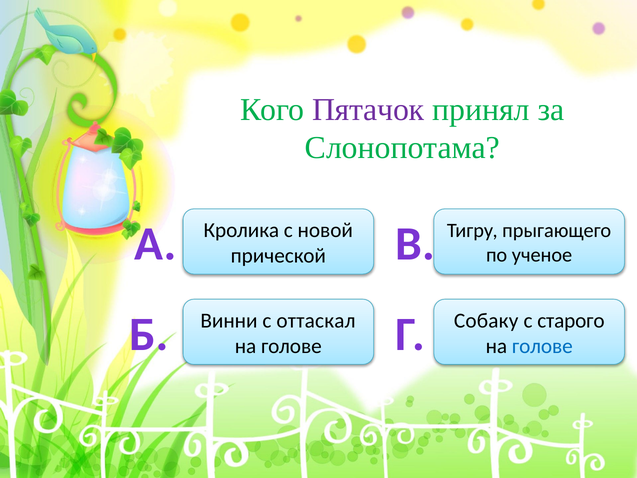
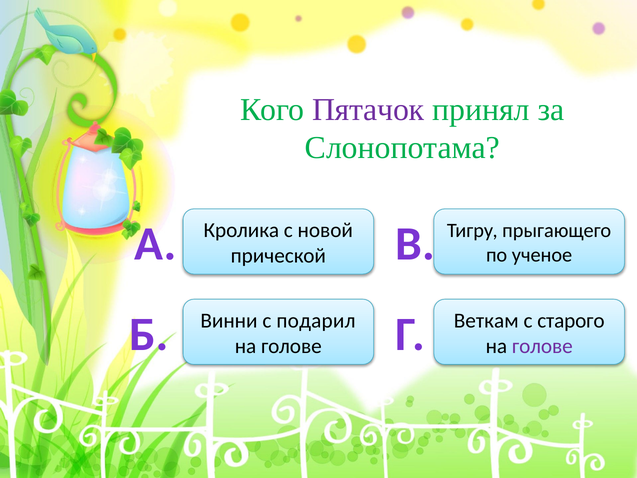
оттаскал: оттаскал -> подарил (316, 320)
Собаку: Собаку -> Веткам (486, 320)
голове colour: blue -> purple (542, 346)
